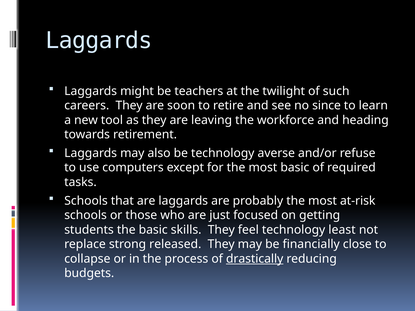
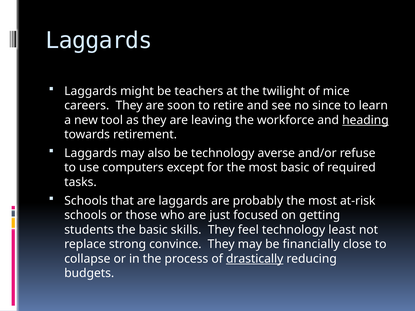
such: such -> mice (336, 91)
heading underline: none -> present (365, 120)
released: released -> convince (175, 244)
